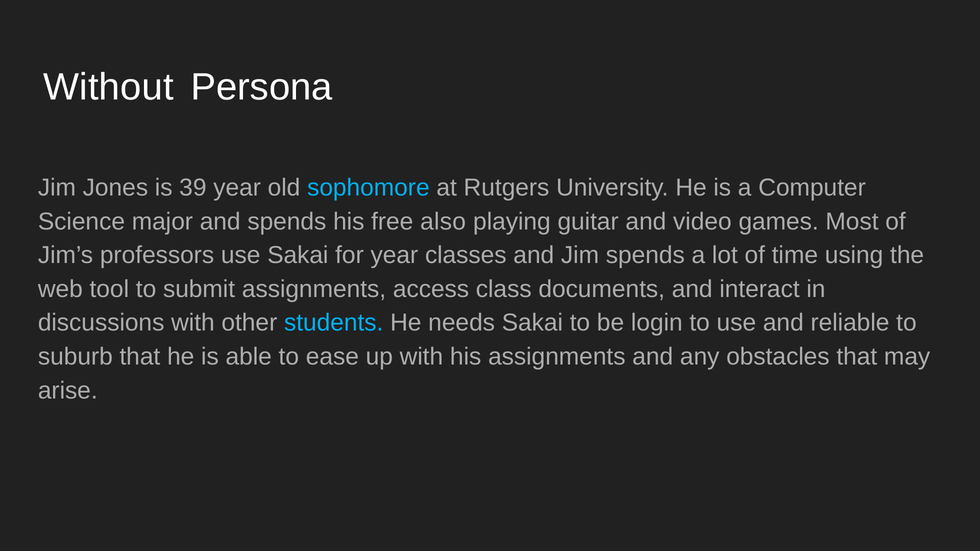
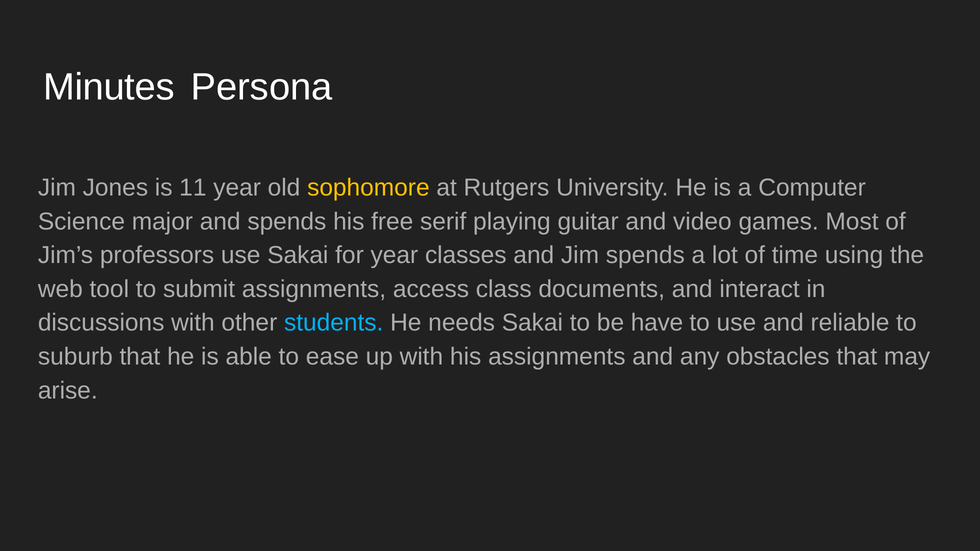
Without: Without -> Minutes (109, 87)
39: 39 -> 11 (193, 188)
sophomore colour: light blue -> yellow (368, 188)
also: also -> serif (443, 222)
login: login -> have (657, 323)
